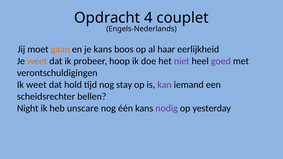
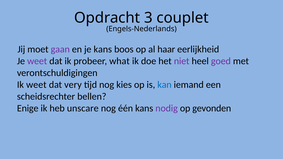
4: 4 -> 3 (148, 18)
gaan colour: orange -> purple (60, 49)
weet colour: orange -> purple (37, 61)
hoop: hoop -> what (120, 61)
hold: hold -> very (73, 85)
stay: stay -> kies (124, 85)
kan colour: purple -> blue (164, 85)
Night: Night -> Enige (28, 108)
yesterday: yesterday -> gevonden (212, 108)
